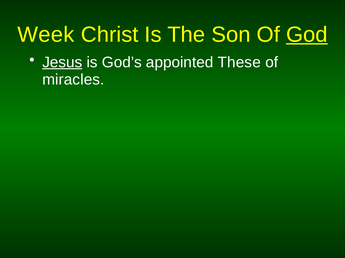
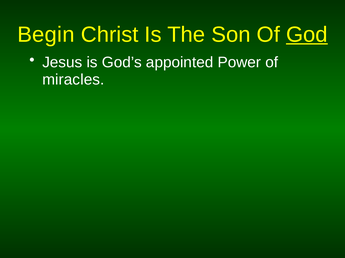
Week: Week -> Begin (46, 35)
Jesus underline: present -> none (62, 62)
These: These -> Power (239, 62)
